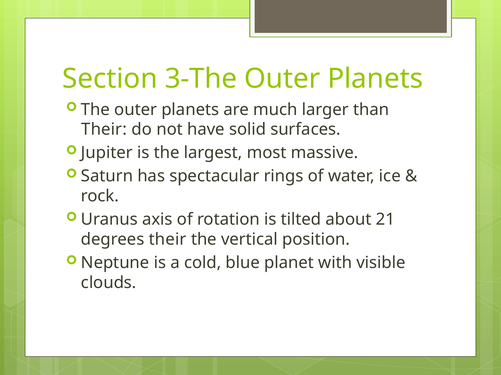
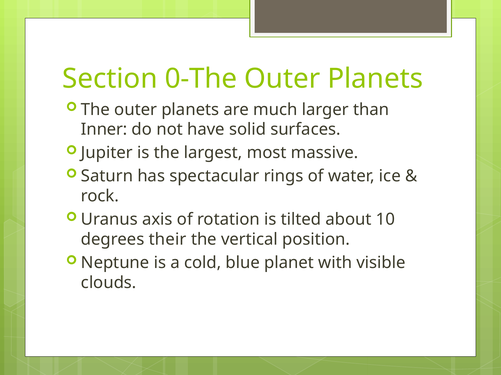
3-The: 3-The -> 0-The (201, 79)
Their: Their -> Inner (104, 130)
21: 21 -> 10 (386, 220)
